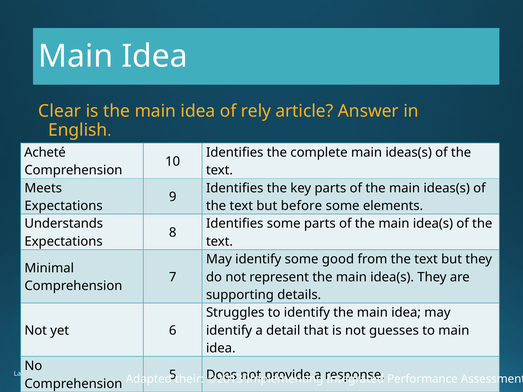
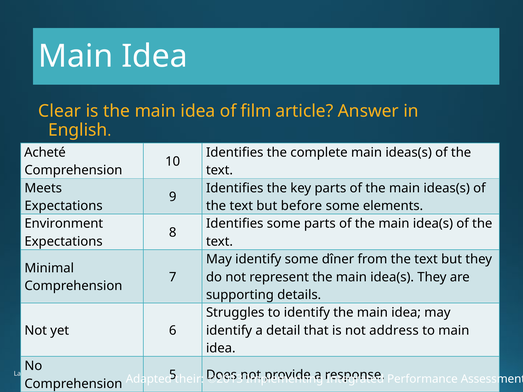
rely: rely -> film (256, 111)
Understands: Understands -> Environment (64, 224)
good: good -> dîner (338, 259)
guesses: guesses -> address (394, 331)
